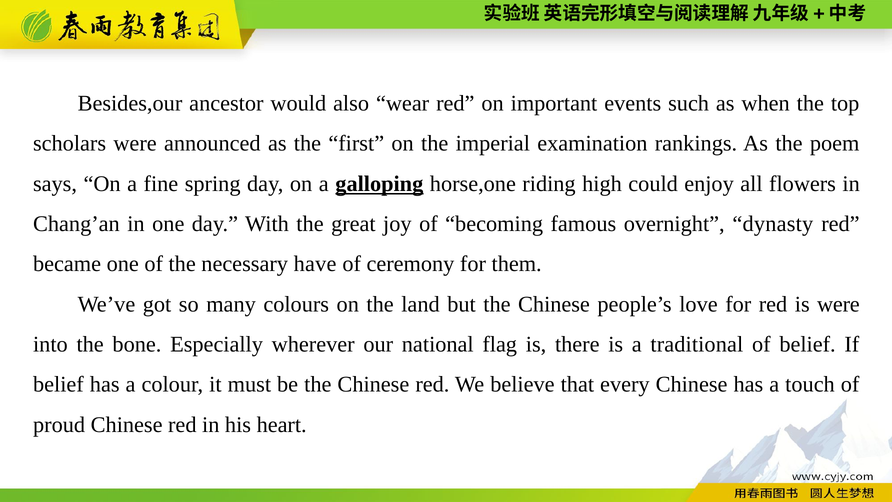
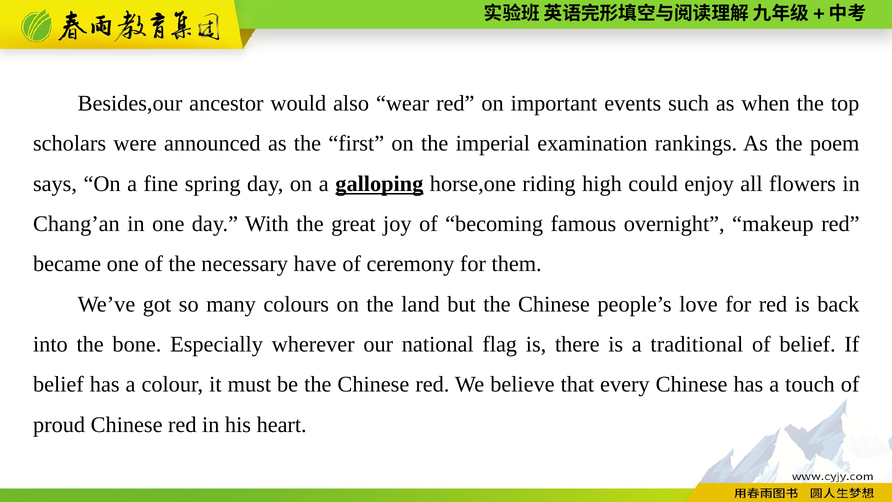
dynasty: dynasty -> makeup (773, 224)
is were: were -> back (838, 304)
